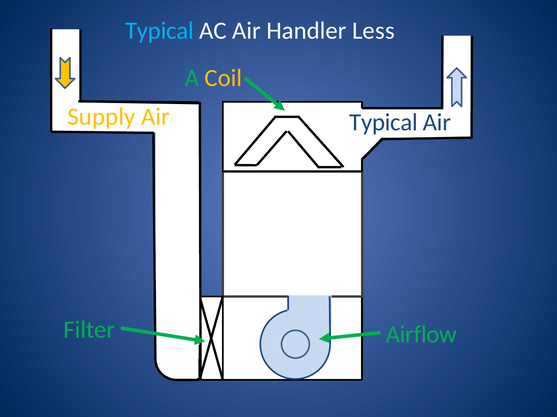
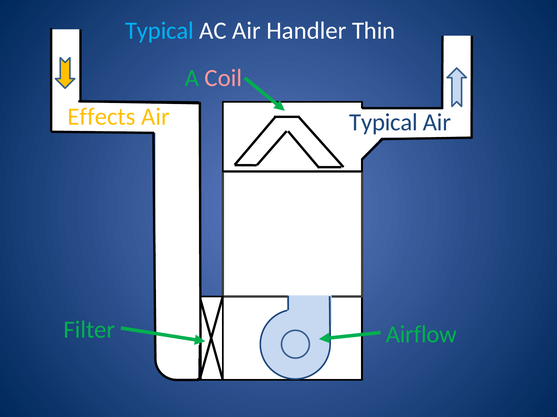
Less: Less -> Thin (374, 31)
Coil colour: yellow -> pink (223, 78)
Supply: Supply -> Effects (102, 117)
